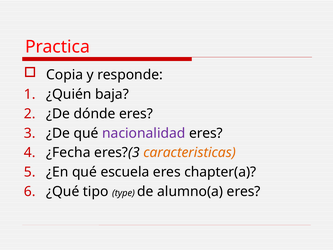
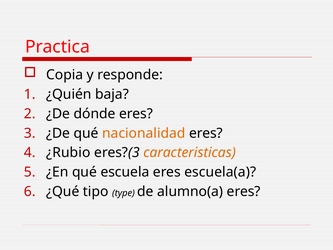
nacionalidad colour: purple -> orange (144, 133)
¿Fecha: ¿Fecha -> ¿Rubio (68, 152)
chapter(a: chapter(a -> escuela(a (220, 172)
